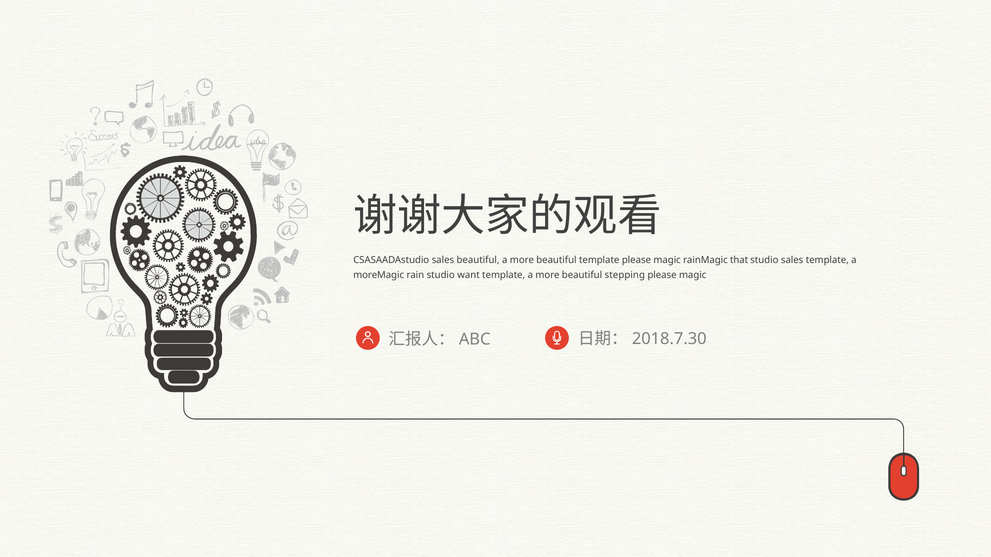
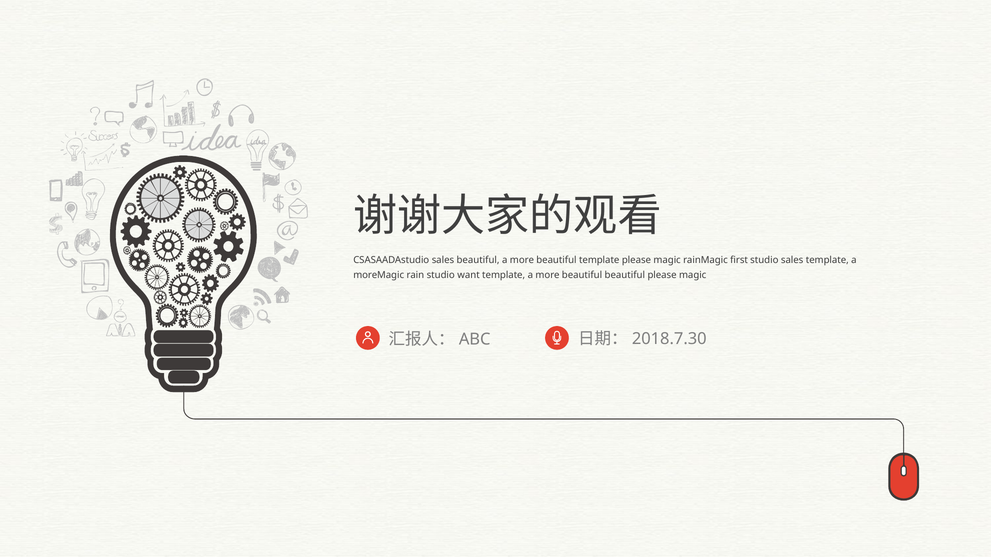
that: that -> first (739, 260)
beautiful stepping: stepping -> beautiful (625, 275)
